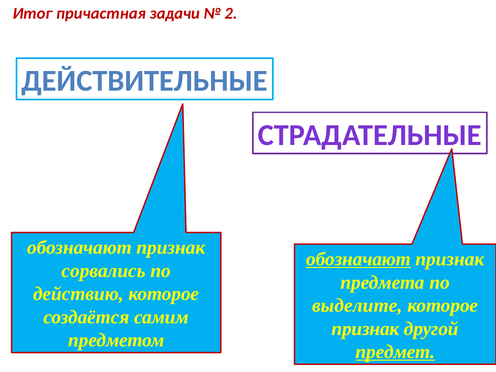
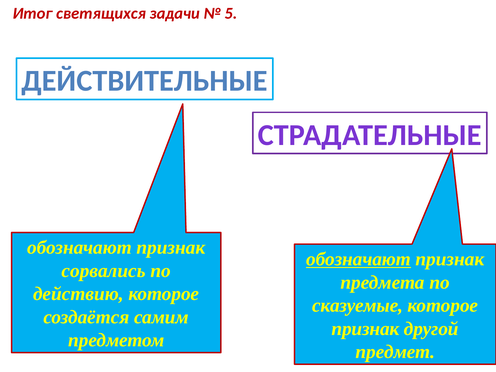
причастная: причастная -> светящихся (101, 14)
2: 2 -> 5 (231, 14)
выделите: выделите -> сказуемые (357, 306)
предмет underline: present -> none (395, 352)
